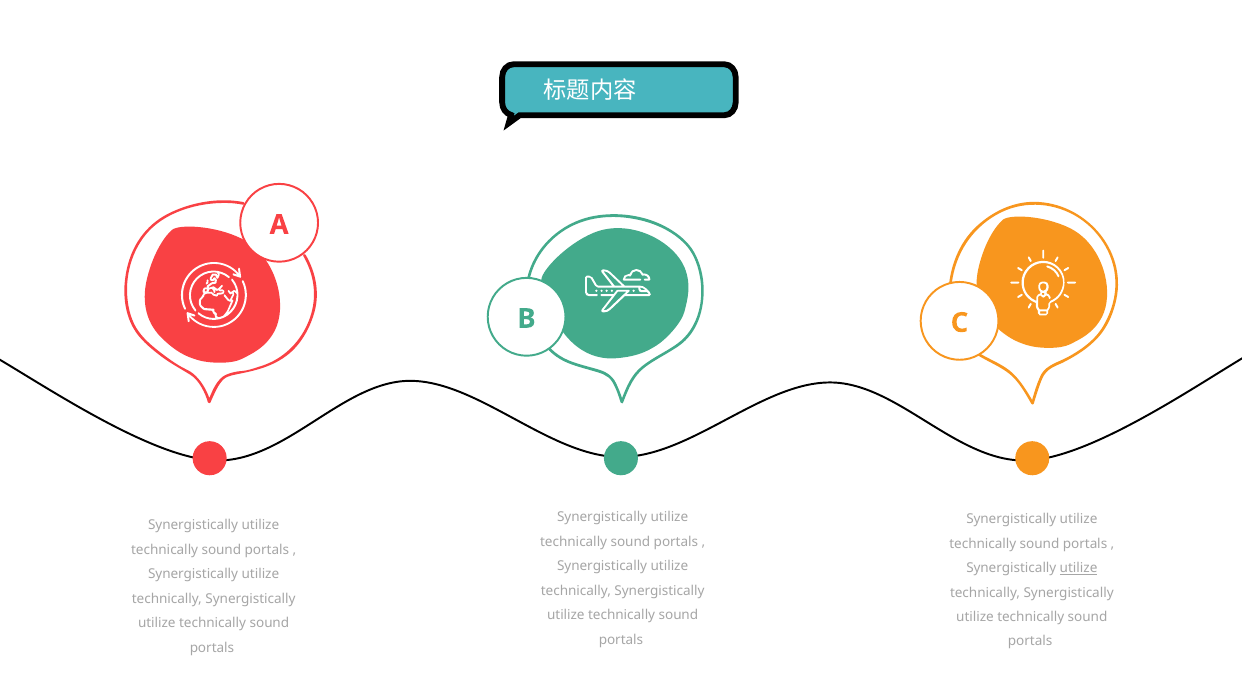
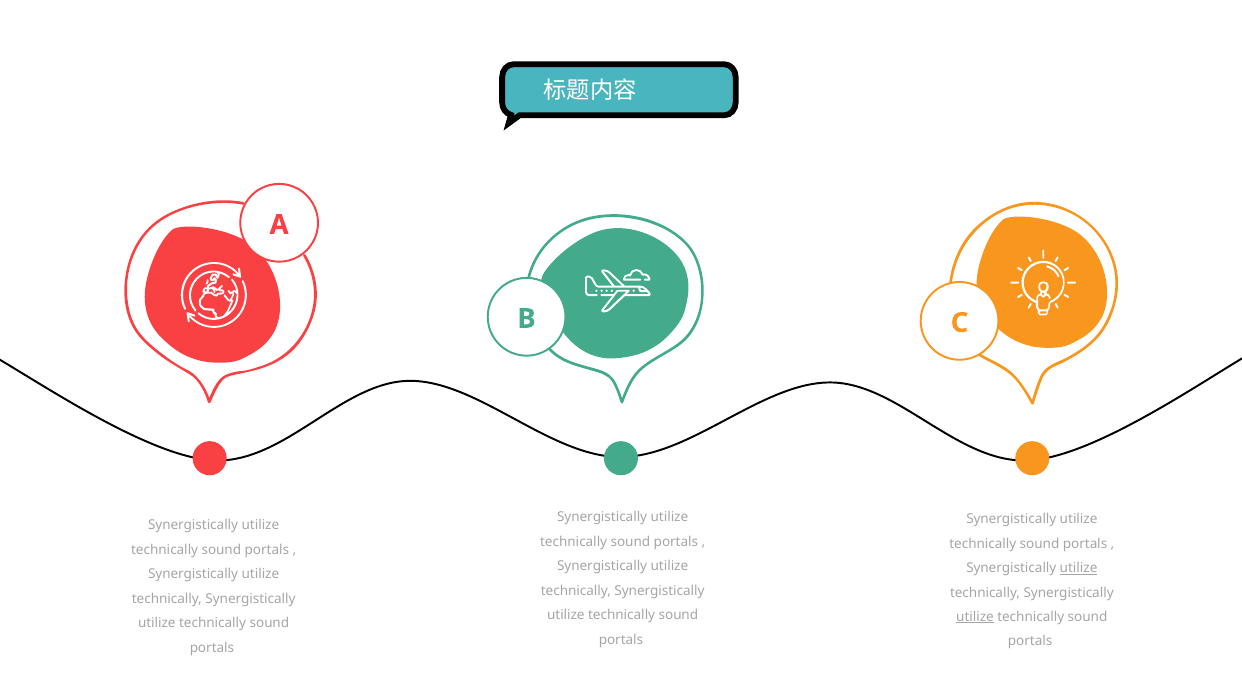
utilize underline: none -> present (975, 617)
